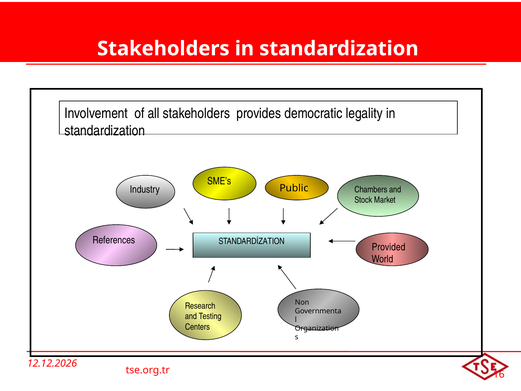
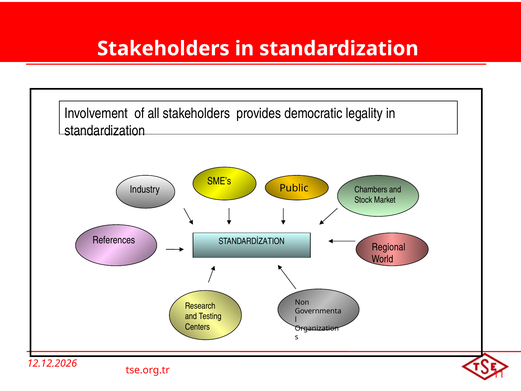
Provided: Provided -> Regional (389, 247)
16: 16 -> 11 (499, 374)
